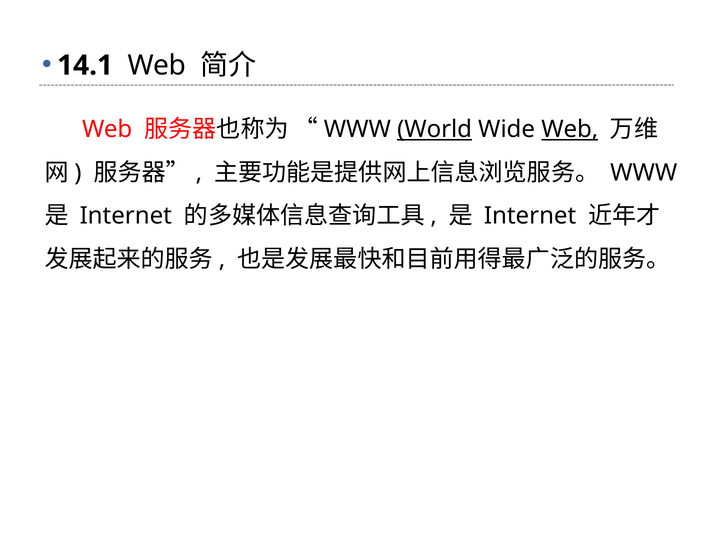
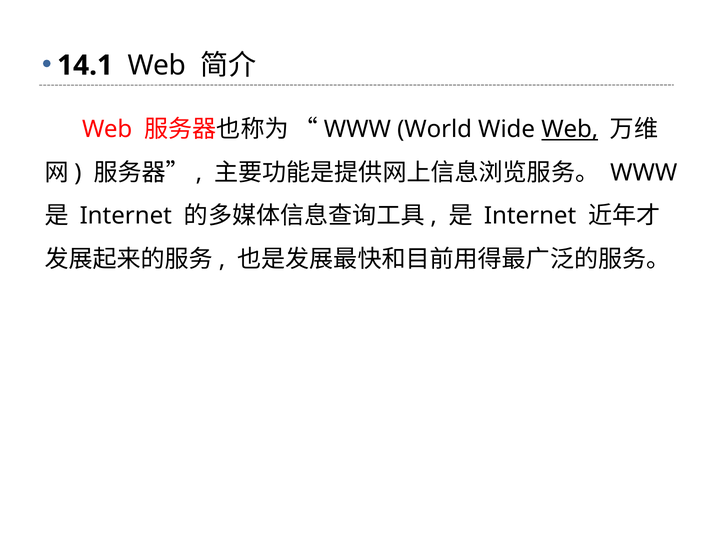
World underline: present -> none (435, 129)
